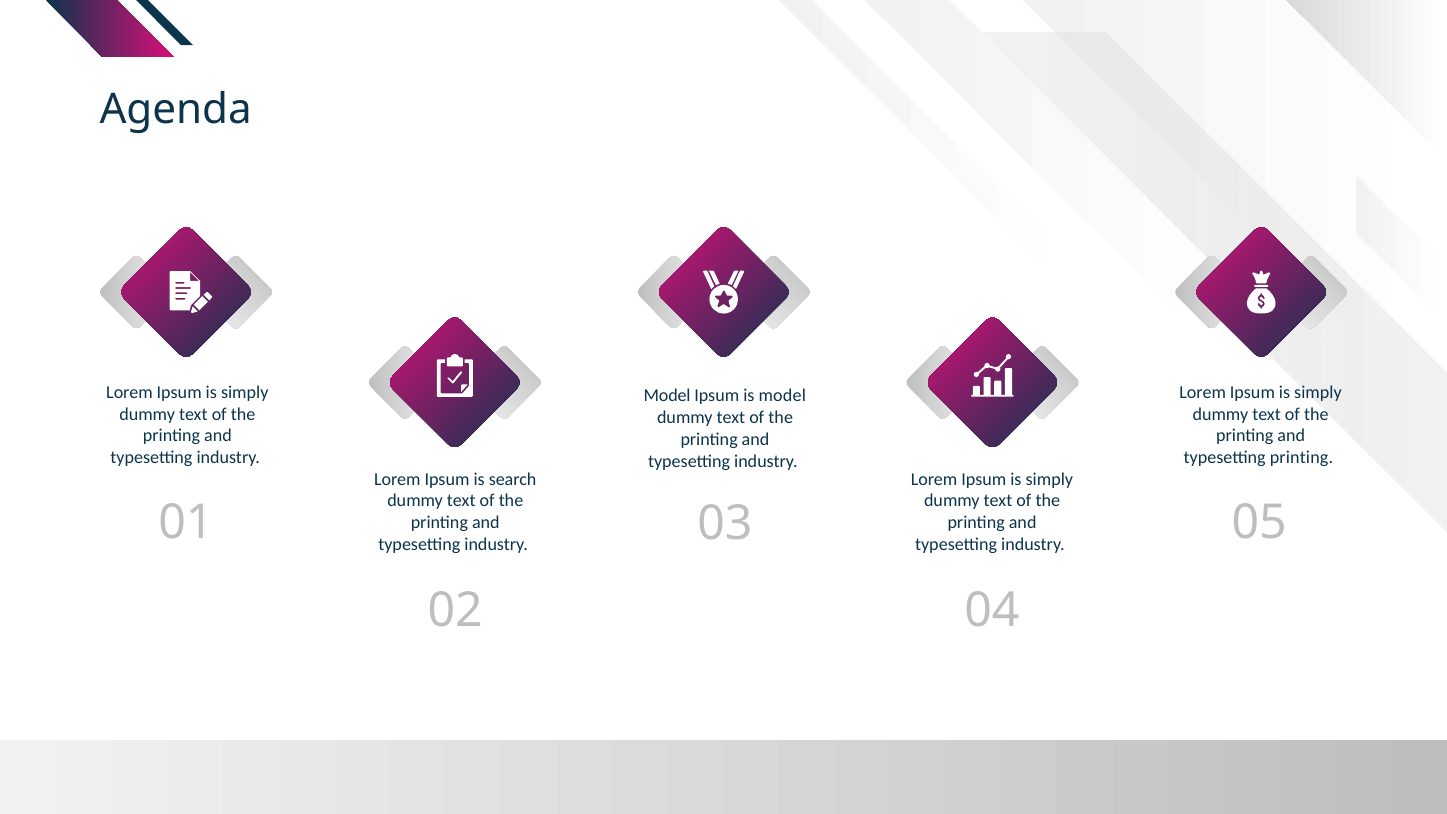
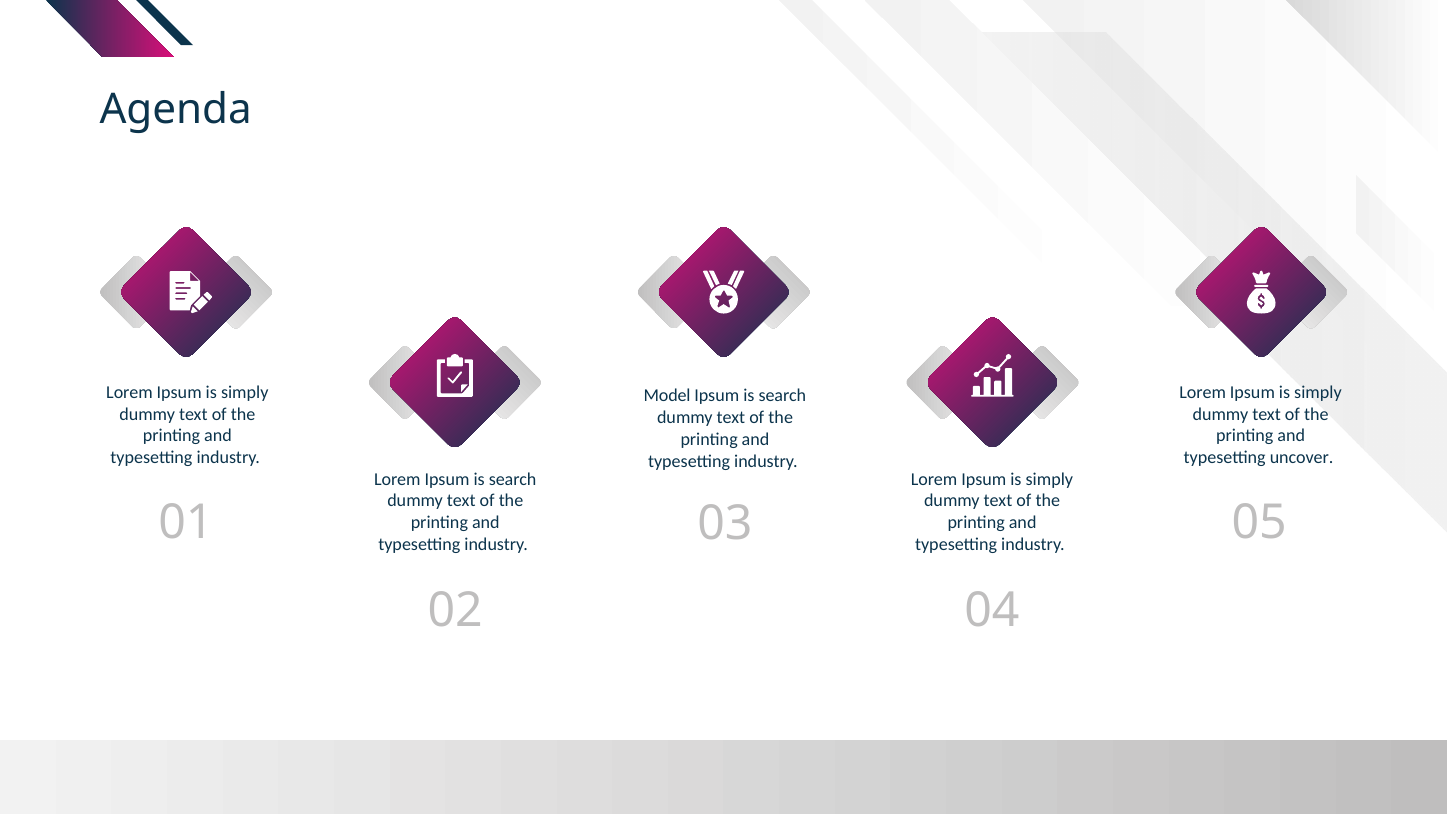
model: model -> search (782, 396)
typesetting printing: printing -> uncover (1302, 458)
